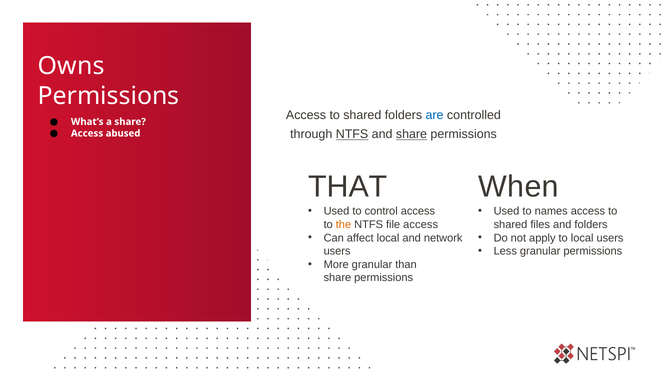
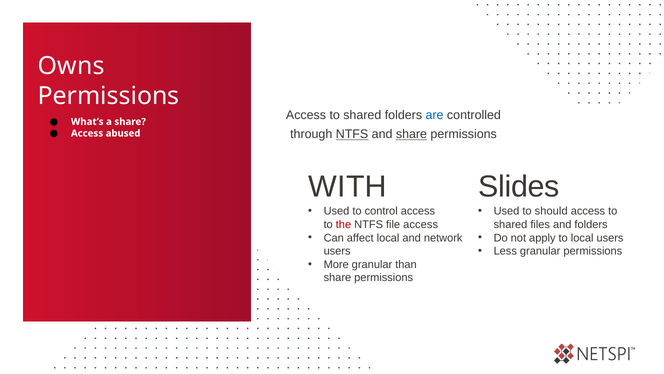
THAT: THAT -> WITH (348, 186)
When: When -> Slides (519, 186)
names: names -> should (551, 211)
the colour: orange -> red (343, 224)
